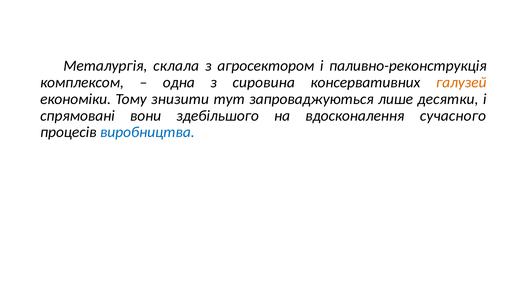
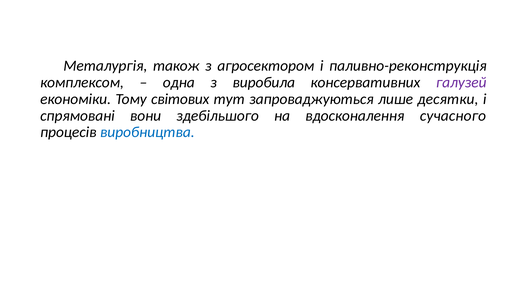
склала: склала -> також (176, 66)
сировина: сировина -> виробила (264, 83)
галузей colour: orange -> purple (461, 83)
знизити: знизити -> світових (180, 99)
